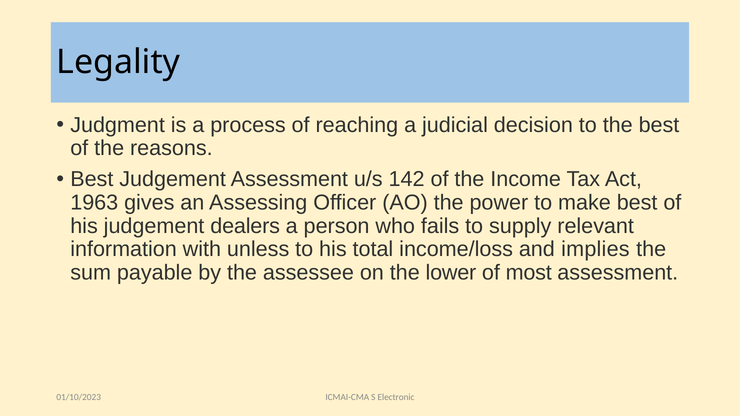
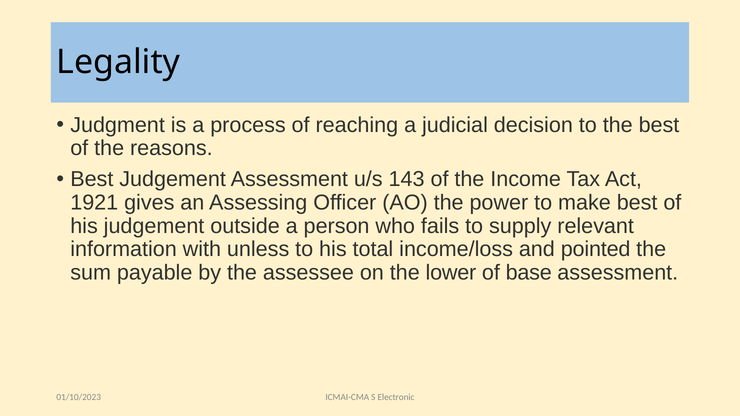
142: 142 -> 143 (407, 179)
1963: 1963 -> 1921 (94, 203)
dealers: dealers -> outside (245, 226)
implies: implies -> pointed (596, 249)
most: most -> base (529, 273)
